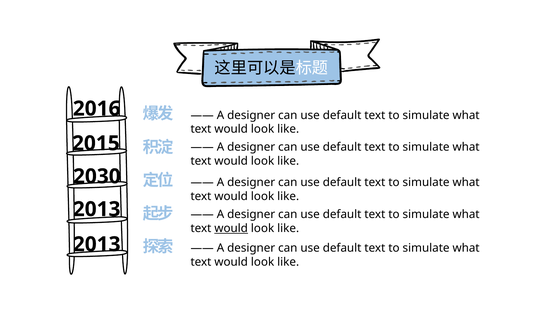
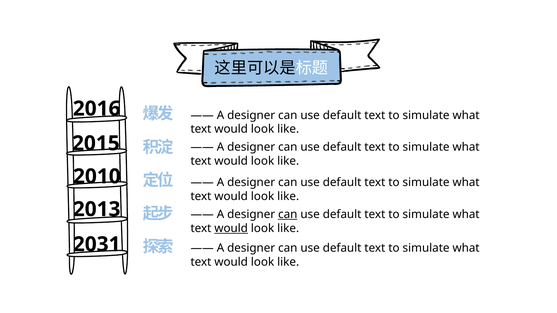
2030: 2030 -> 2010 (97, 177)
can underline: none -> present (288, 215)
2013: 2013 -> 2031 (97, 245)
